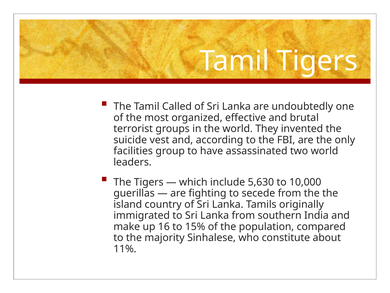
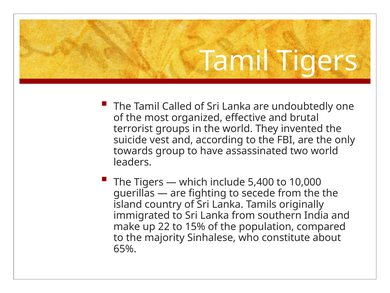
facilities: facilities -> towards (133, 151)
5,630: 5,630 -> 5,400 (261, 182)
16: 16 -> 22 (164, 226)
11%: 11% -> 65% (125, 249)
